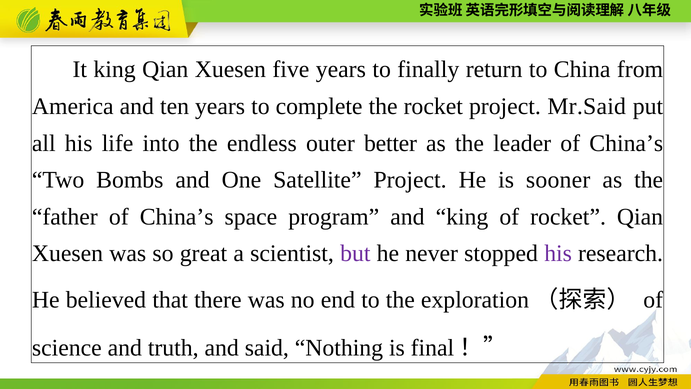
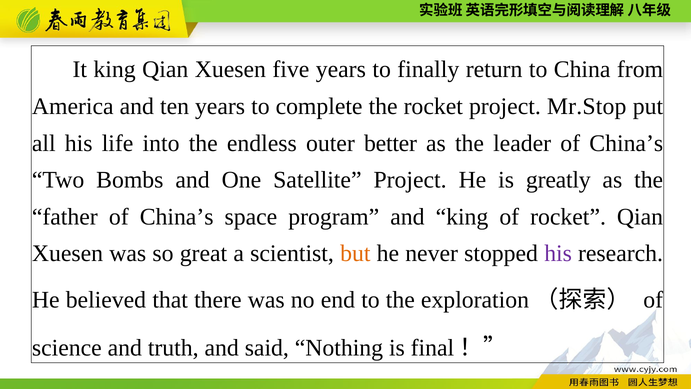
Mr.Said: Mr.Said -> Mr.Stop (587, 106)
sooner: sooner -> greatly (558, 180)
but colour: purple -> orange (355, 253)
